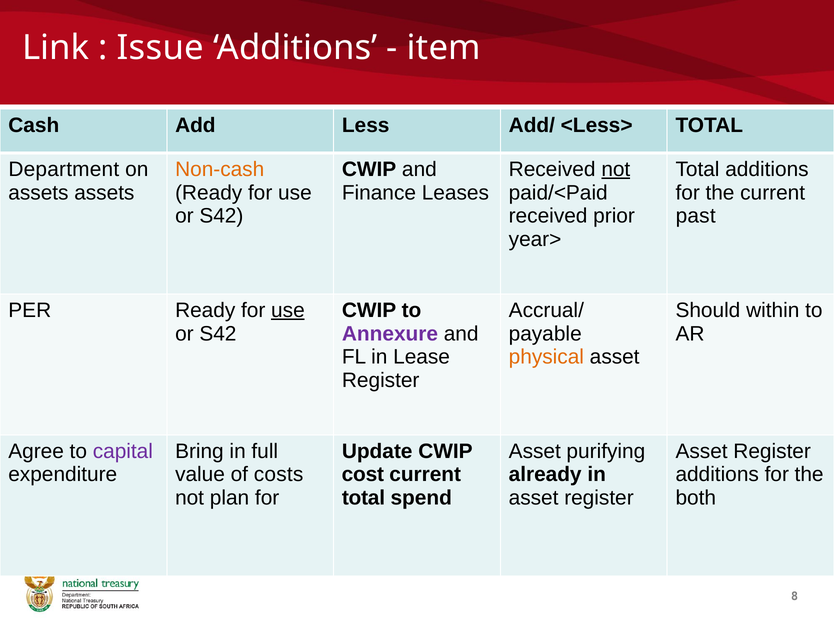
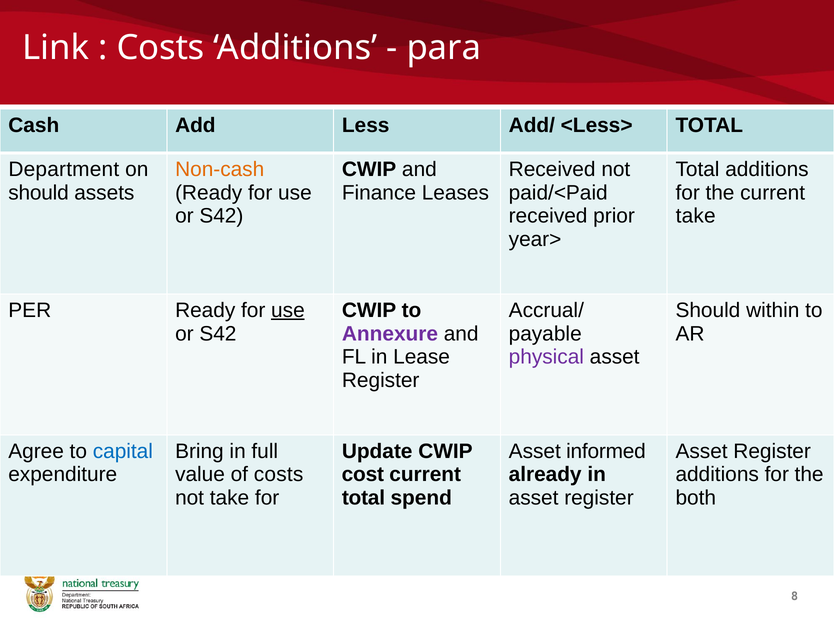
Issue: Issue -> Costs (161, 48)
item: item -> para (444, 48)
not underline: present -> none (616, 169)
assets: assets -> should (39, 193)
past: past -> take (696, 216)
physical colour: orange -> purple (546, 357)
capital colour: purple -> blue (123, 451)
purifying: purifying -> informed (606, 451)
not plan: plan -> take (230, 497)
